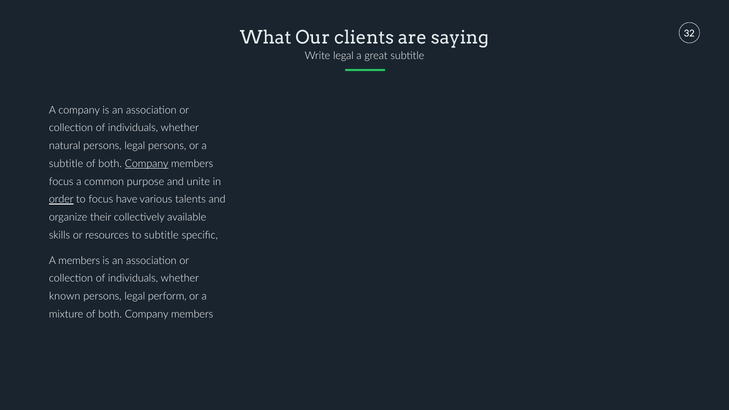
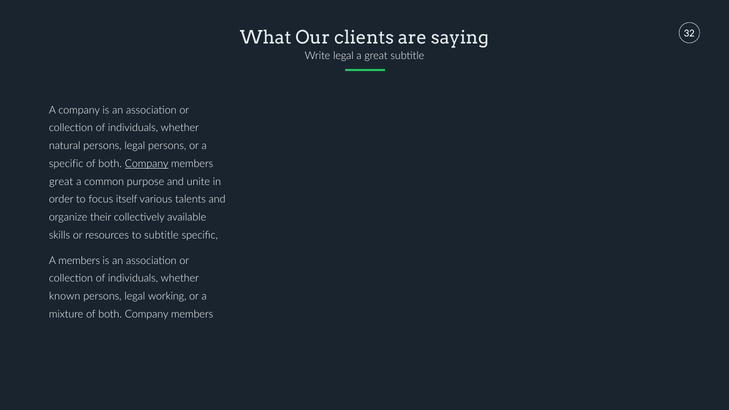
subtitle: subtitle -> specific (66, 164)
focus: focus -> great (61, 182)
order underline: present -> none (61, 199)
have: have -> itself (127, 199)
perform: perform -> working (167, 296)
